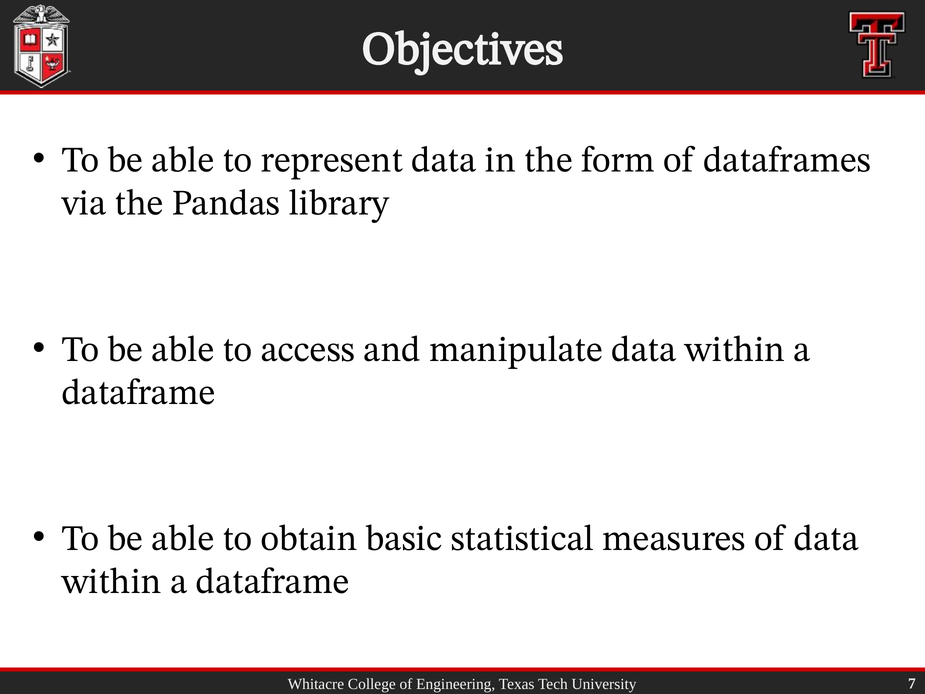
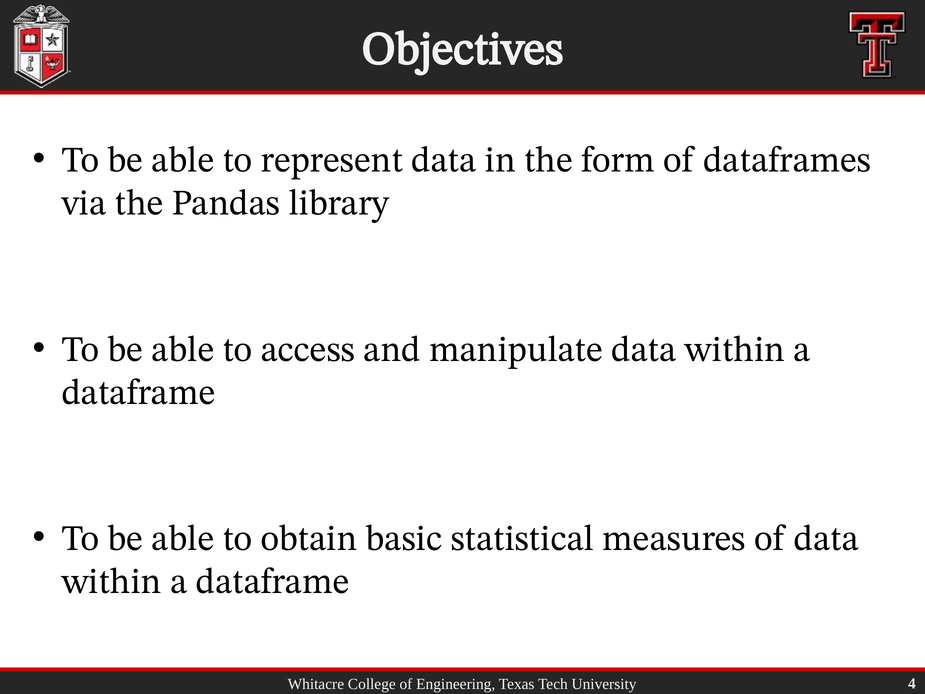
7: 7 -> 4 (912, 684)
